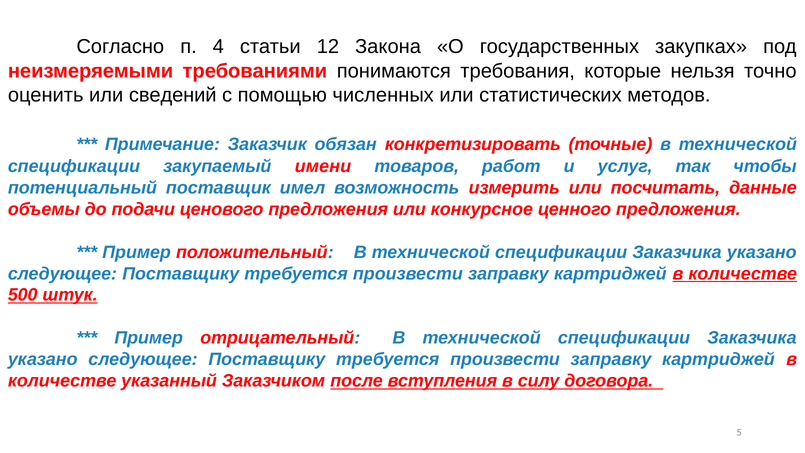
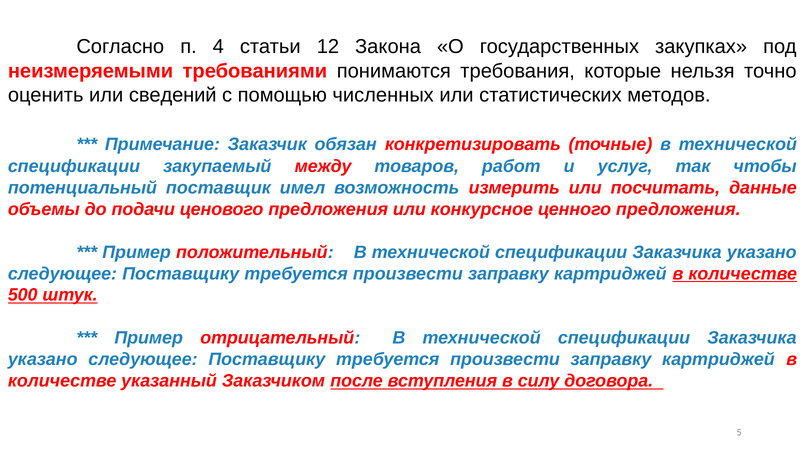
имени: имени -> между (323, 166)
